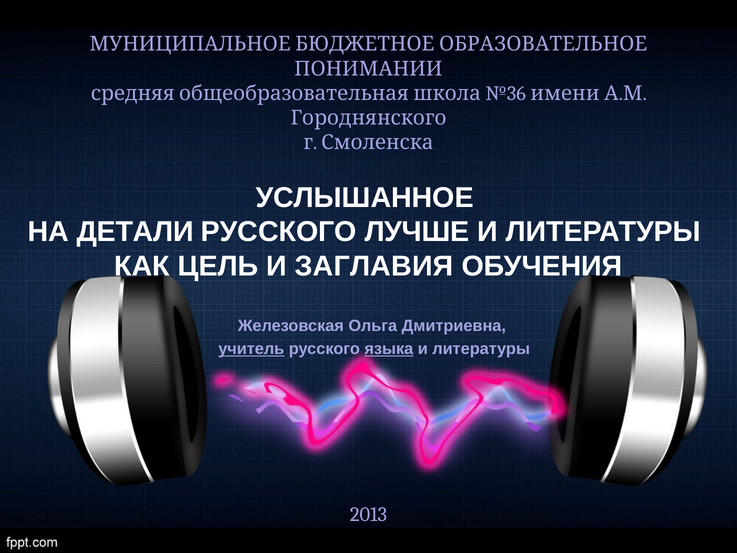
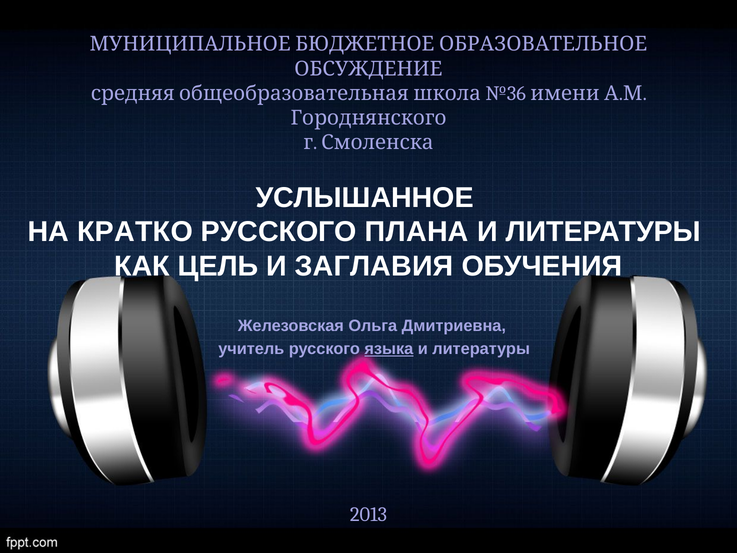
ПОНИМАНИИ: ПОНИМАНИИ -> ОБСУЖДЕНИЕ (368, 69)
ДЕТАЛИ: ДЕТАЛИ -> КРАТКО (135, 232)
ЛУЧШЕ: ЛУЧШЕ -> ПЛАНА (417, 232)
учитель underline: present -> none (251, 349)
